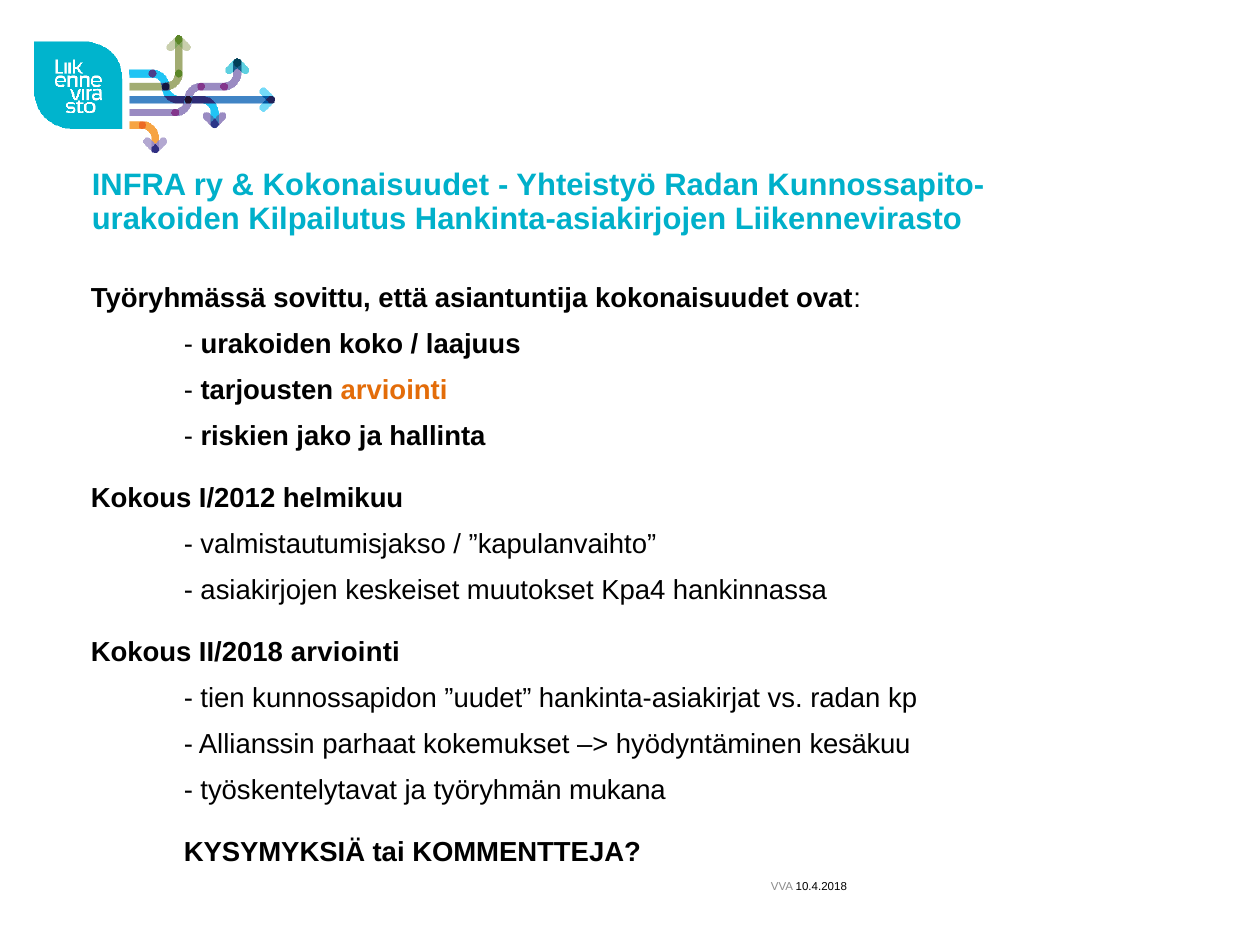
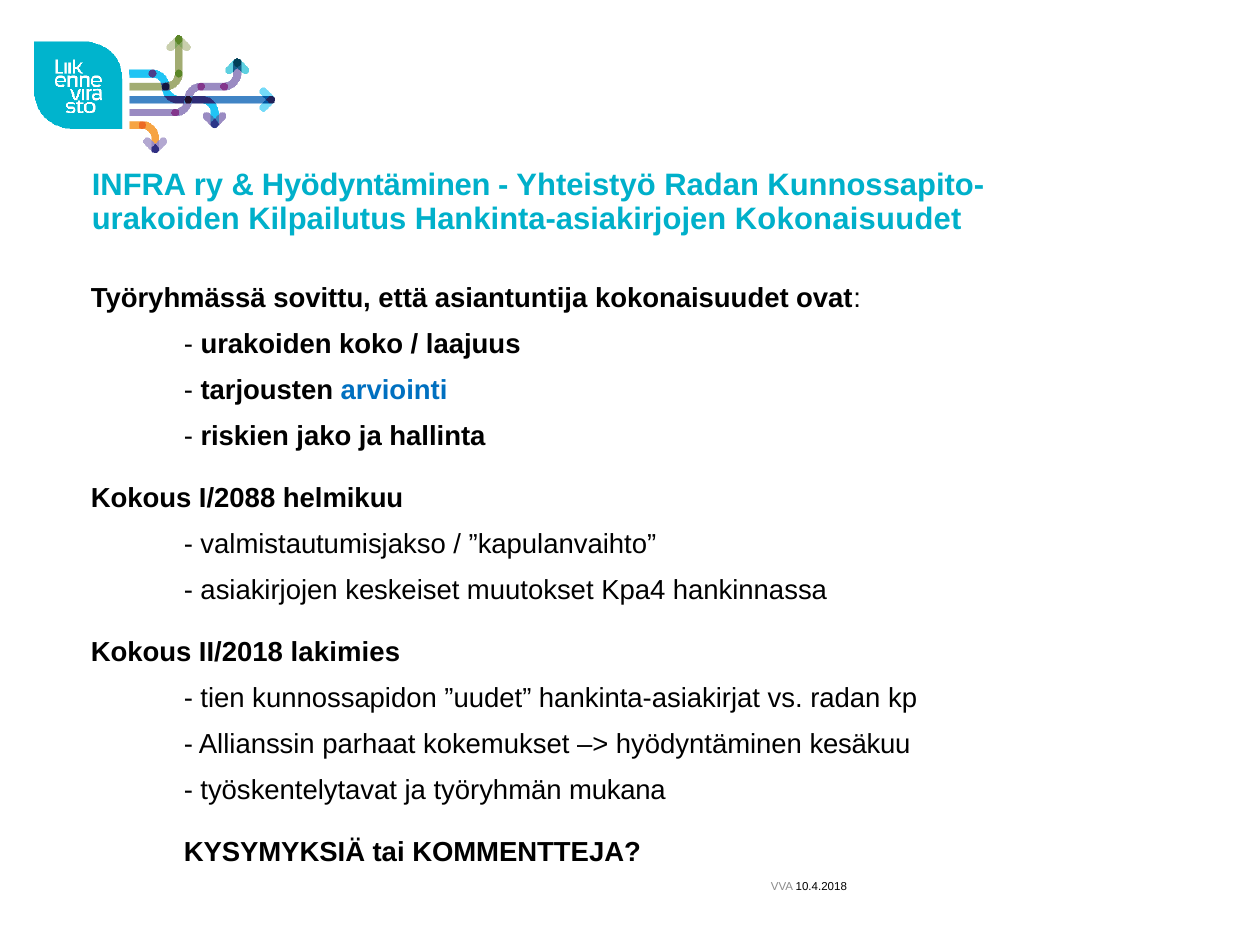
Kokonaisuudet: Kokonaisuudet -> Hyödyntäminen (376, 185)
Hankinta-asiakirjojen Liikennevirasto: Liikennevirasto -> Kokonaisuudet (848, 219)
arviointi colour: orange -> blue (394, 391)
I/2012: I/2012 -> I/2088 (237, 499)
II/2018 arviointi: arviointi -> lakimies (345, 653)
